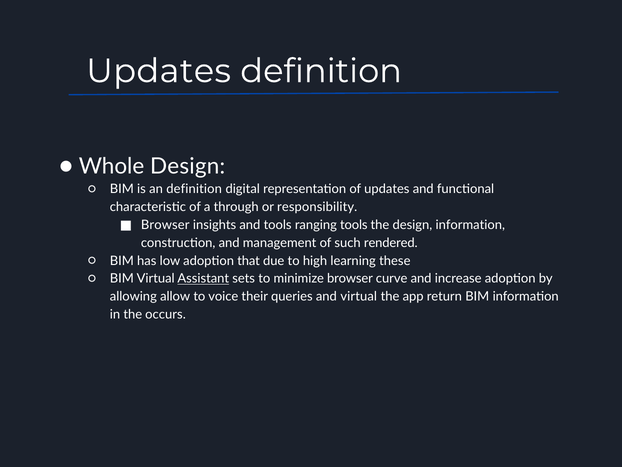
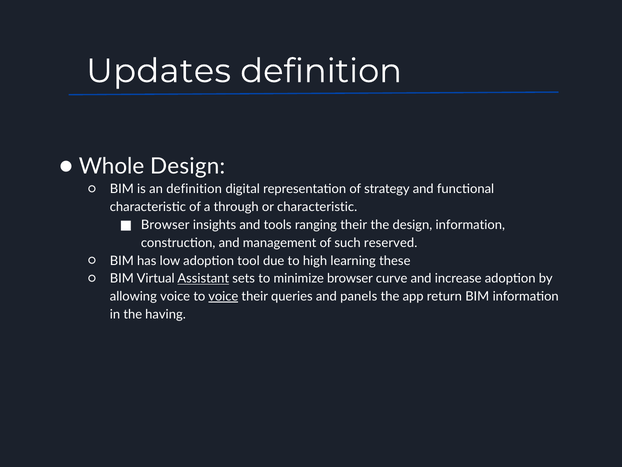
of updates: updates -> strategy (387, 189)
or responsibility: responsibility -> characteristic (317, 207)
ranging tools: tools -> their (354, 225)
rendered: rendered -> reserved (391, 243)
that: that -> tool (249, 260)
allowing allow: allow -> voice (175, 296)
voice underline: none -> present (223, 296)
and virtual: virtual -> panels (359, 296)
occurs: occurs -> having (166, 314)
